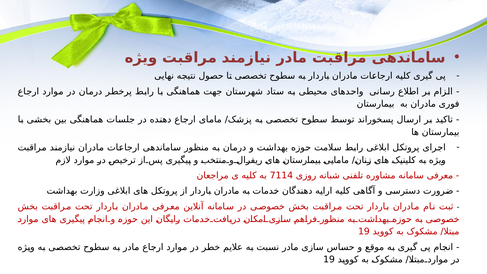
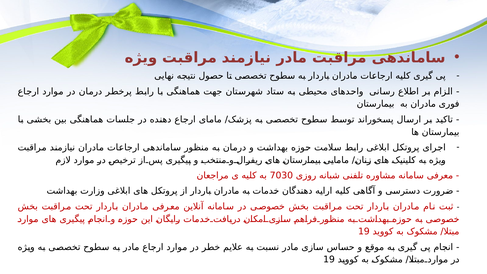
7114: 7114 -> 7030 (281, 175)
